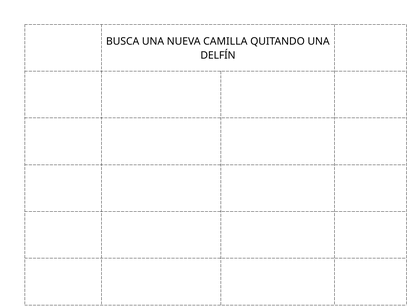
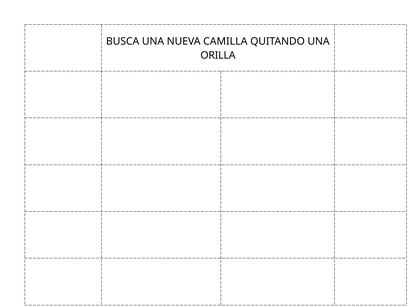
DELFÍN: DELFÍN -> ORILLA (218, 55)
